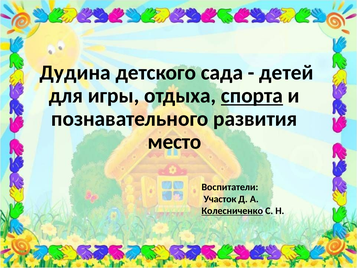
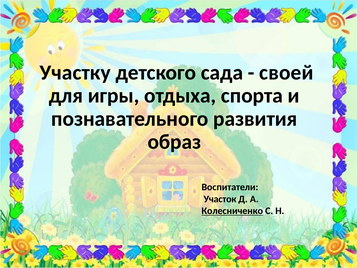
Дудина: Дудина -> Участку (75, 73)
детей: детей -> своей (286, 73)
спорта underline: present -> none (252, 96)
место: место -> образ (174, 142)
